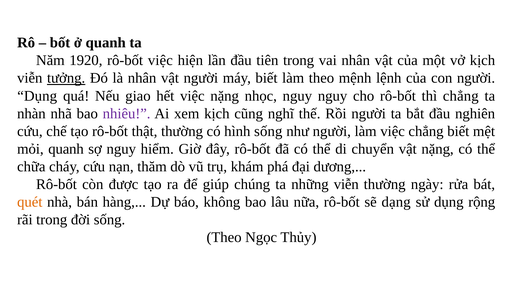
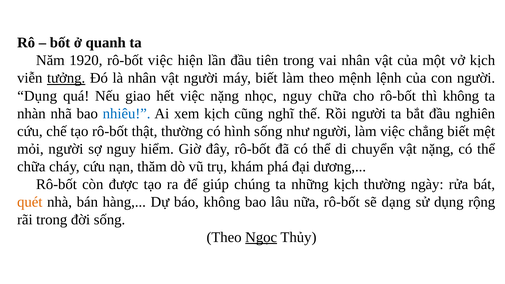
nguy nguy: nguy -> chữa (332, 96)
thì chẳng: chẳng -> không (461, 96)
nhiêu colour: purple -> blue (127, 114)
mỏi quanh: quanh -> người (66, 149)
những viễn: viễn -> kịch (346, 184)
Ngọc underline: none -> present (261, 237)
